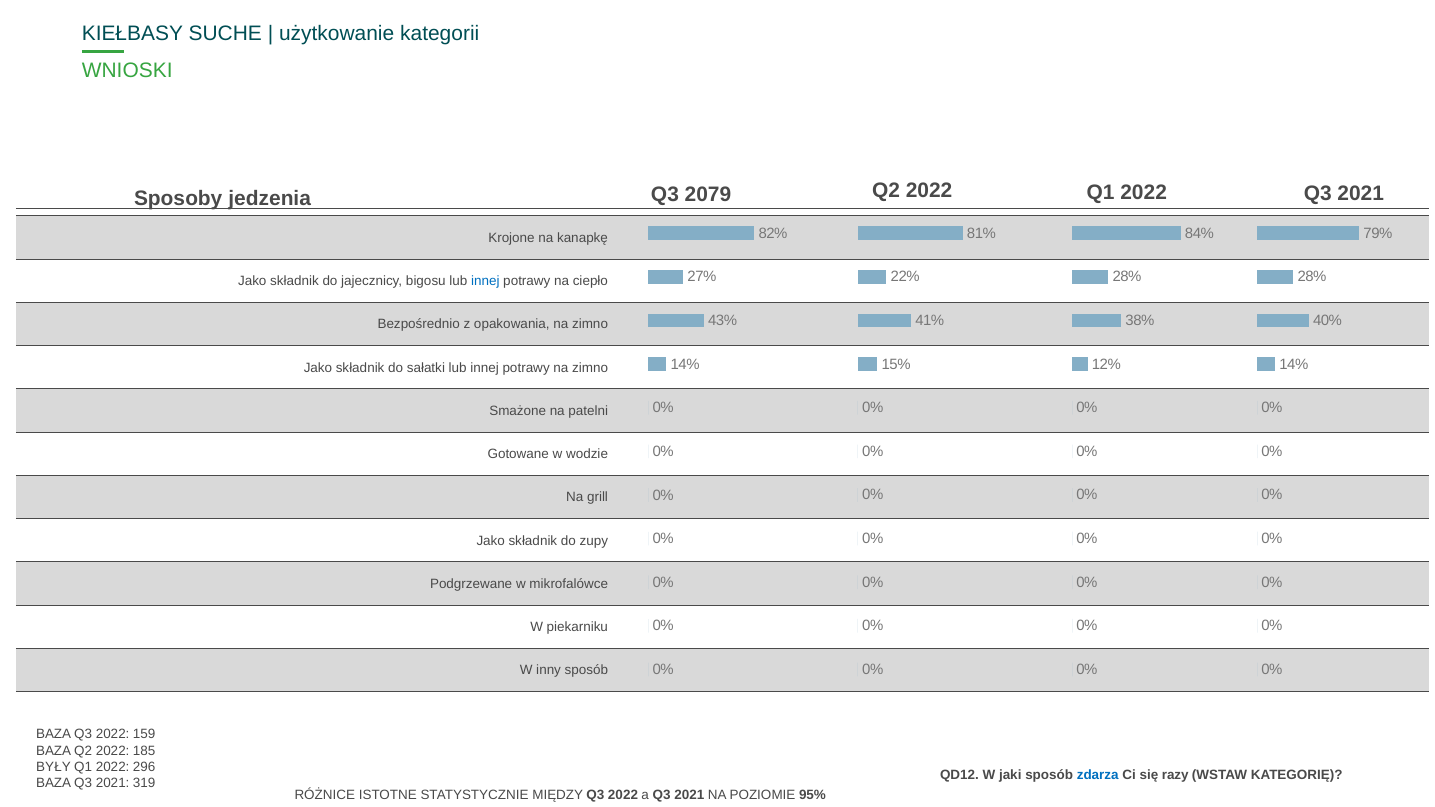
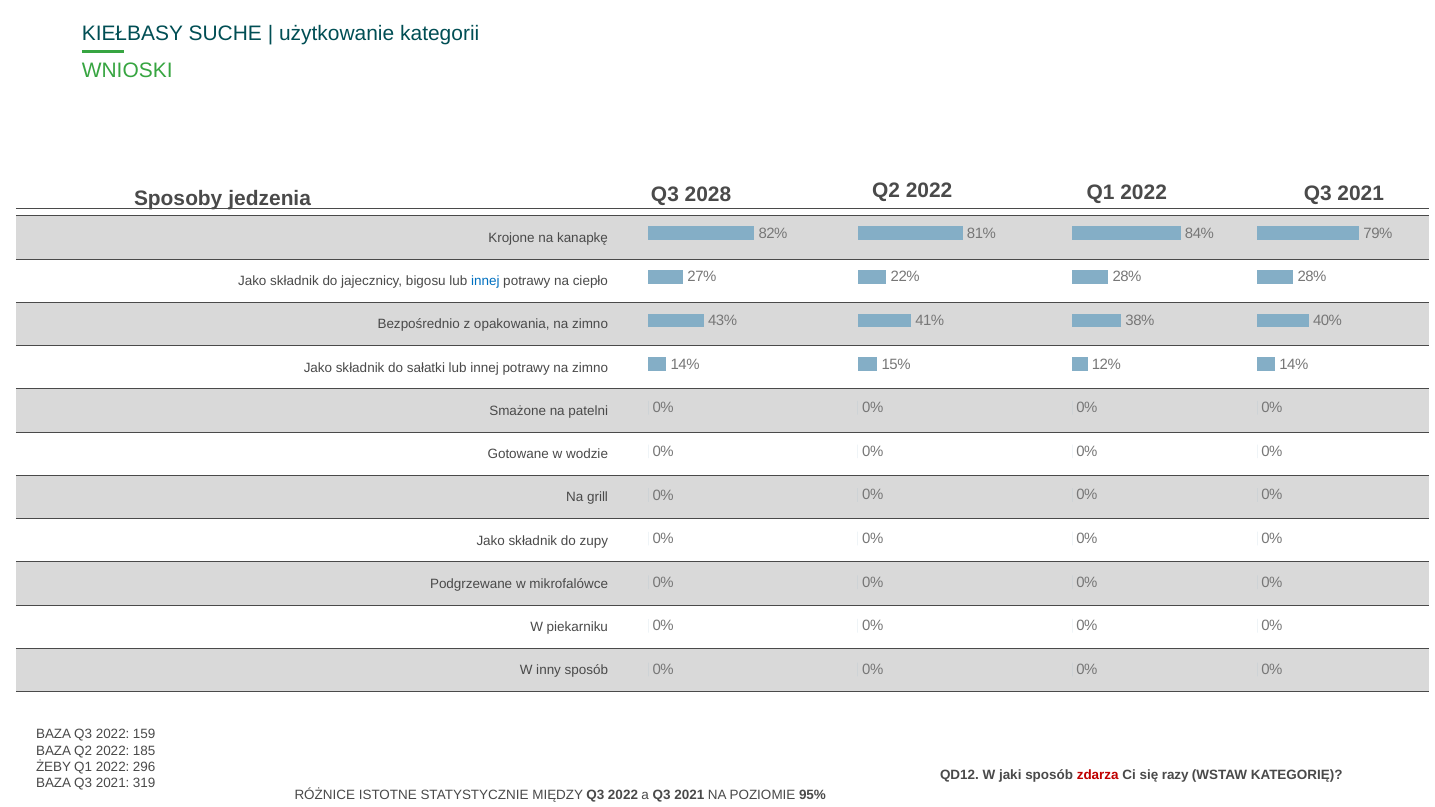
2079: 2079 -> 2028 (708, 195)
BYŁY: BYŁY -> ŻEBY (54, 767)
zdarza colour: blue -> red (1098, 775)
